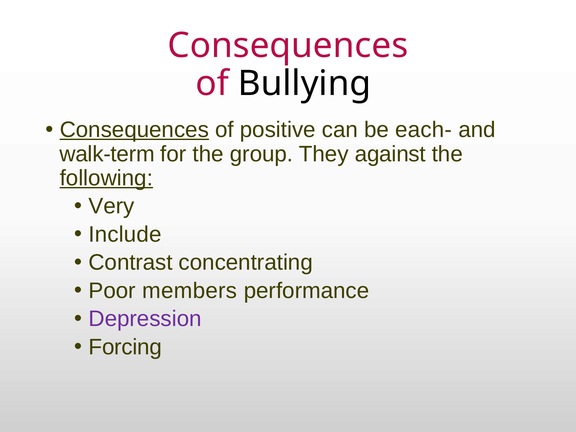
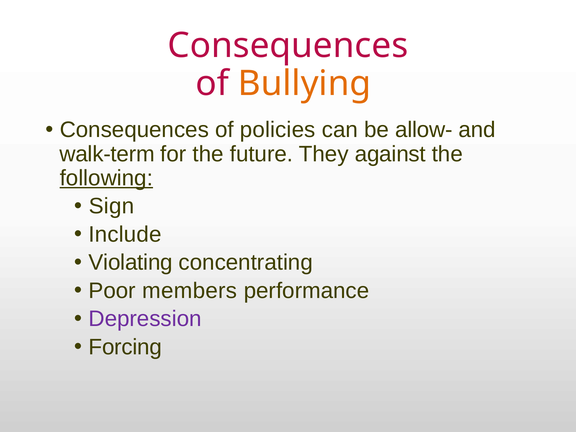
Bullying colour: black -> orange (305, 84)
Consequences underline: present -> none (134, 130)
positive: positive -> policies (278, 130)
each-: each- -> allow- (424, 130)
group: group -> future (261, 154)
Very: Very -> Sign (111, 206)
Contrast: Contrast -> Violating (131, 263)
